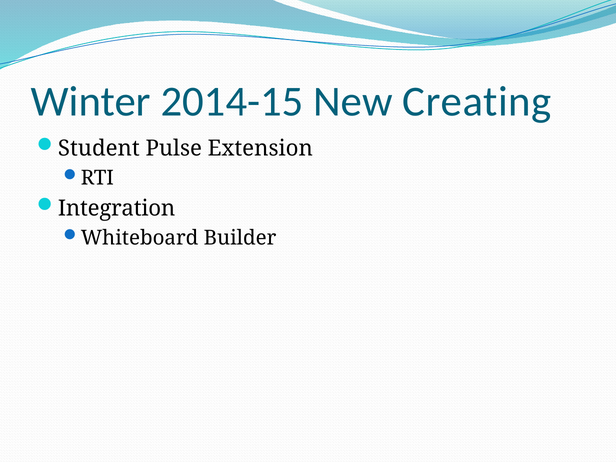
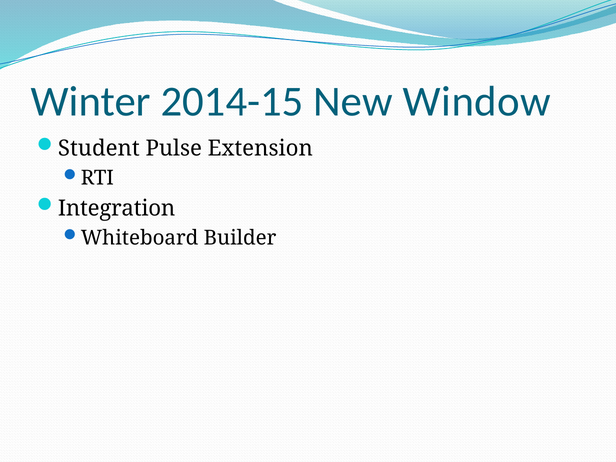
Creating: Creating -> Window (477, 102)
